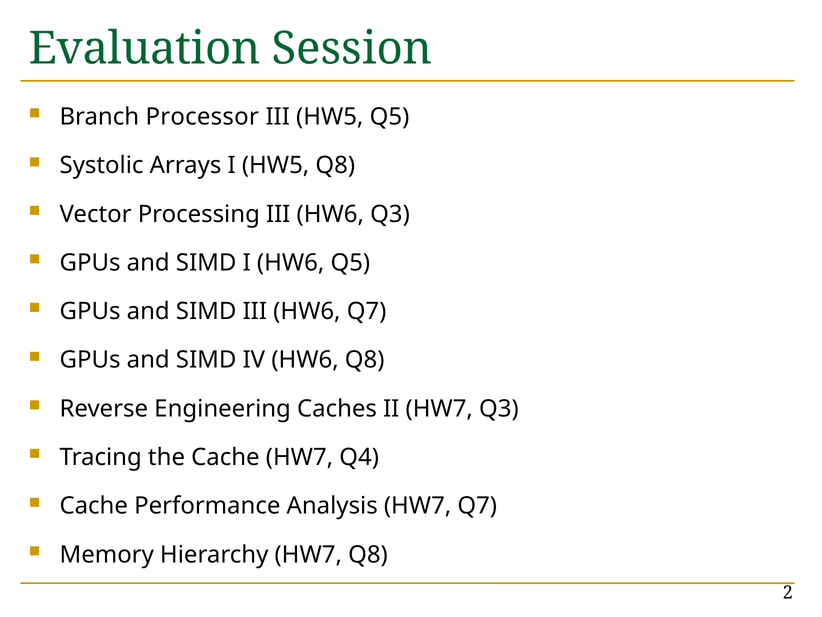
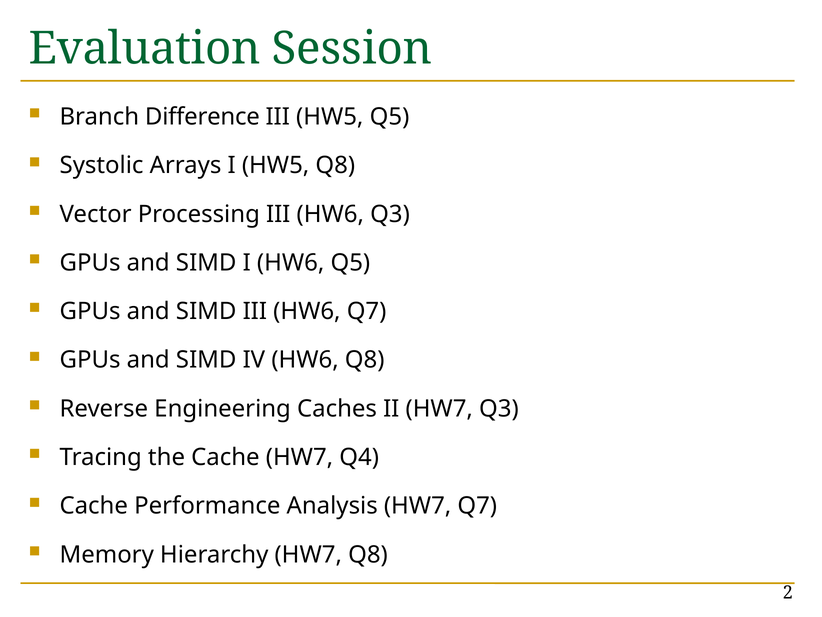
Processor: Processor -> Difference (202, 117)
